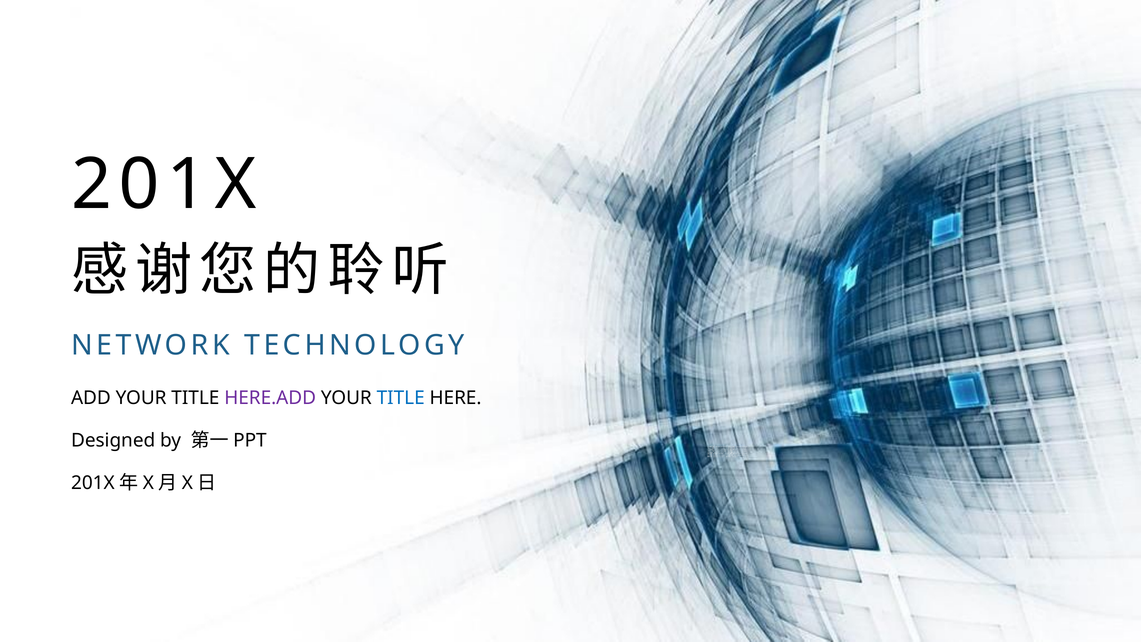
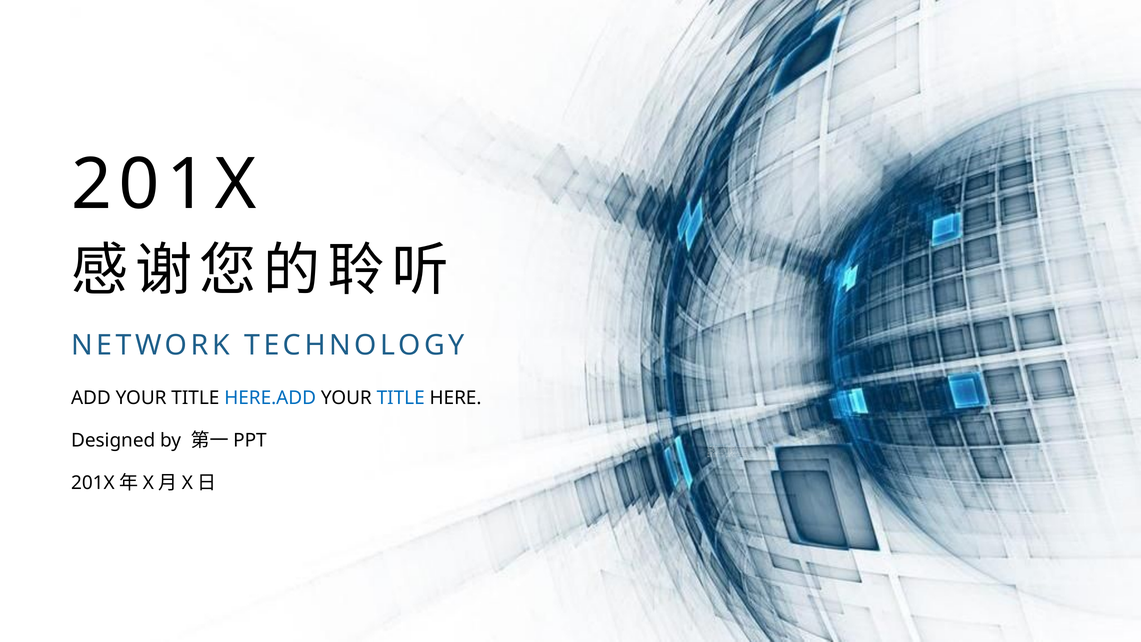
HERE.ADD colour: purple -> blue (270, 398)
